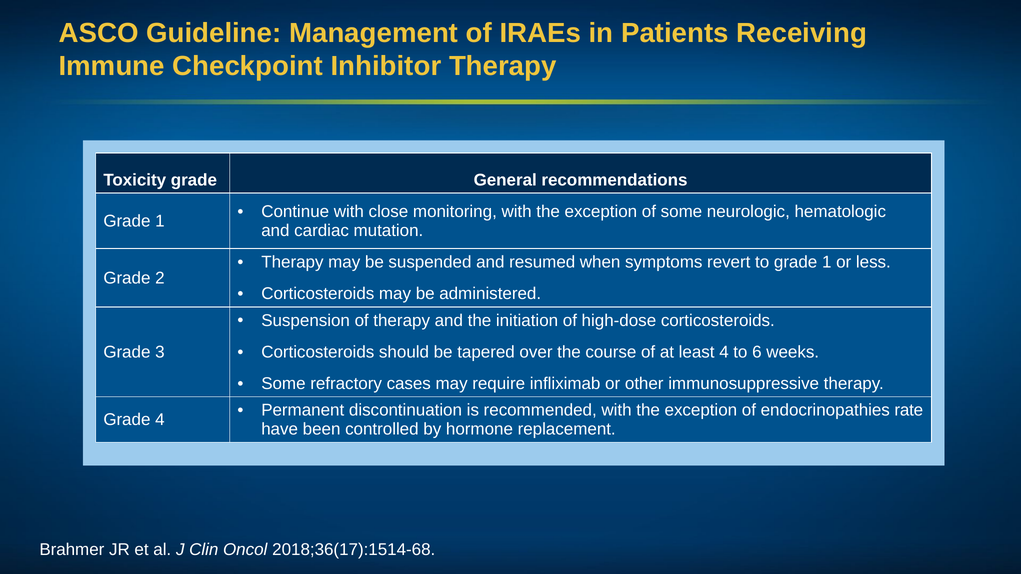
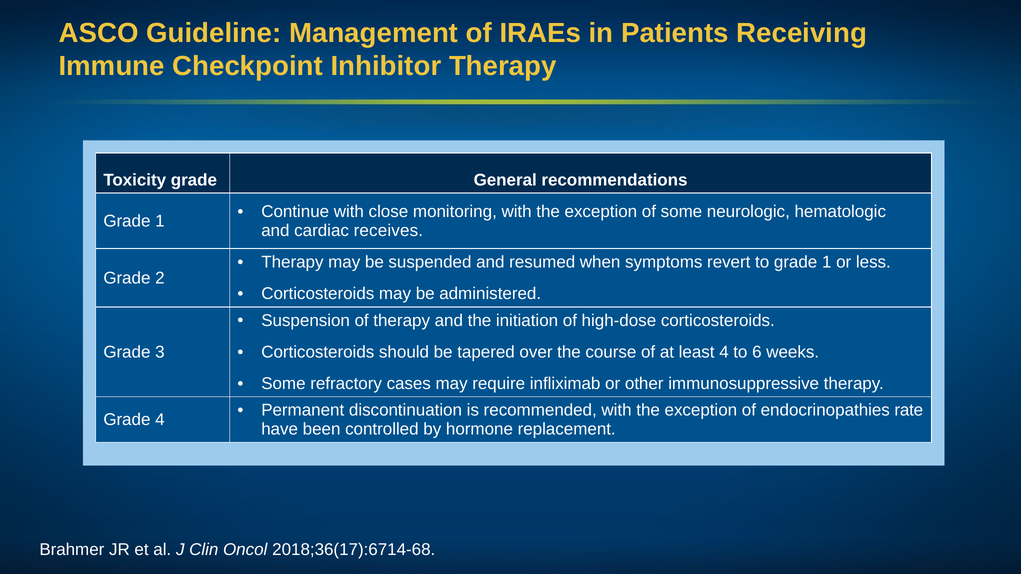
mutation: mutation -> receives (388, 231)
2018;36(17):1514-68: 2018;36(17):1514-68 -> 2018;36(17):6714-68 (354, 550)
